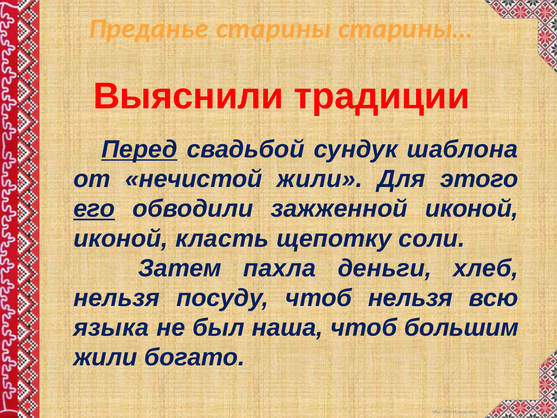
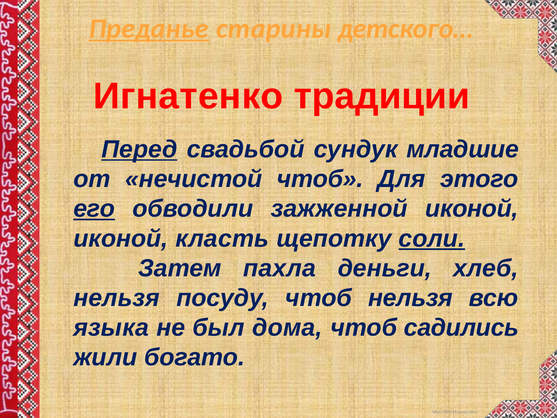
Преданье underline: none -> present (149, 29)
старины…: старины… -> детского… (405, 29)
Выяснили: Выяснили -> Игнатенко (188, 96)
шаблона: шаблона -> младшие (463, 149)
нечистой жили: жили -> чтоб (320, 179)
соли underline: none -> present (432, 238)
наша: наша -> дома (287, 328)
большим: большим -> садились (461, 328)
